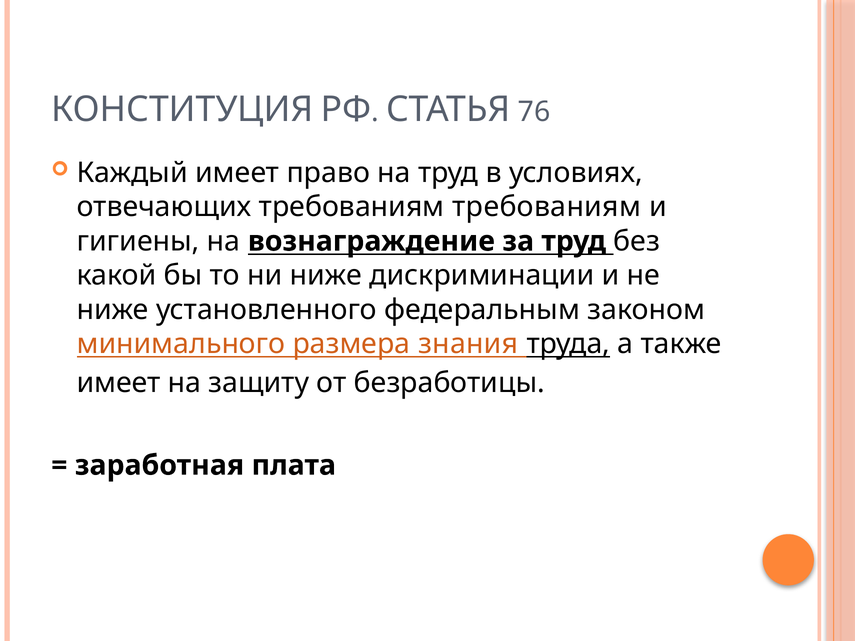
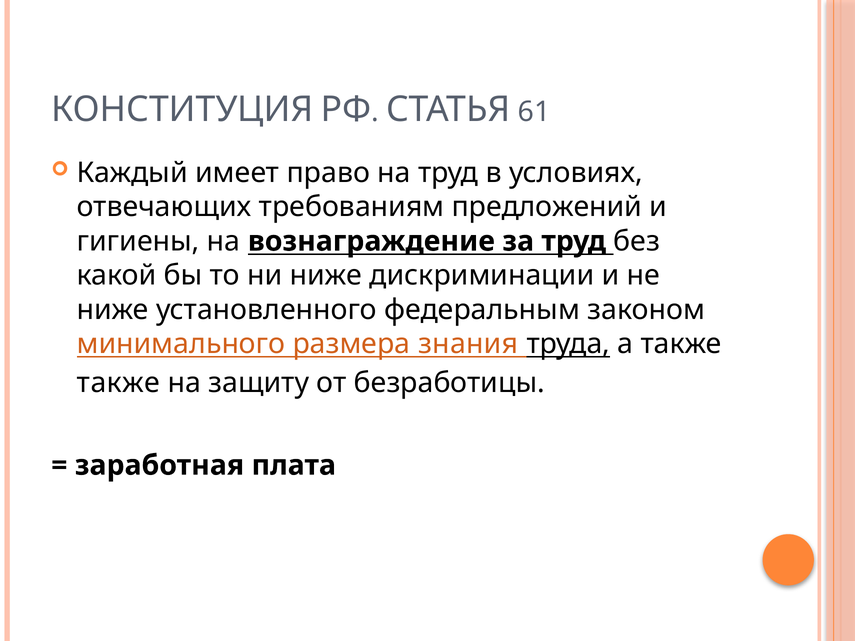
76: 76 -> 61 (534, 112)
требованиям требованиям: требованиям -> предложений (547, 207)
имеет: имеет -> также (118, 383)
